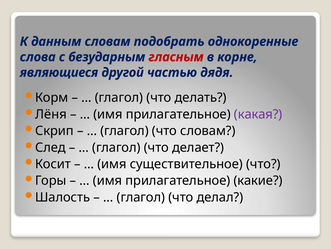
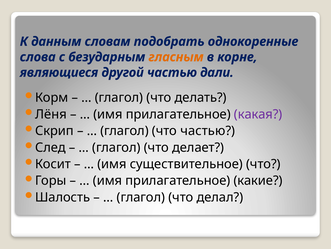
гласным colour: red -> orange (176, 57)
дядя: дядя -> дали (217, 72)
что словам: словам -> частью (208, 130)
